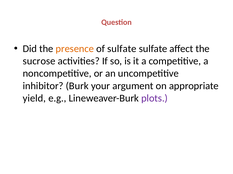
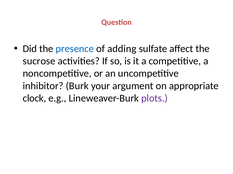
presence colour: orange -> blue (75, 49)
of sulfate: sulfate -> adding (122, 49)
yield: yield -> clock (34, 99)
